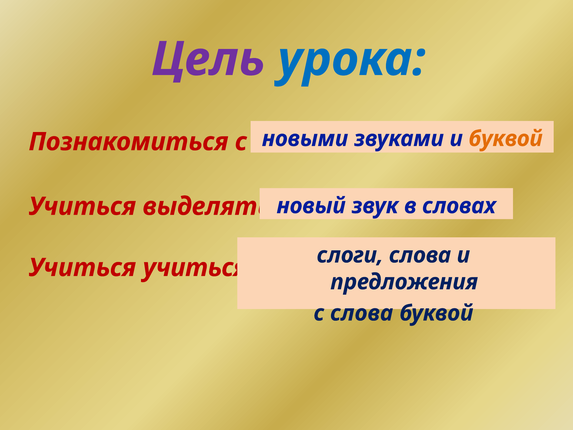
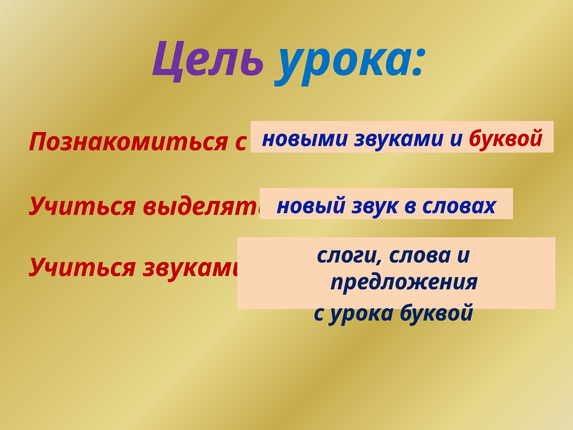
буквой colour: orange -> red (506, 139)
Учиться учиться: учиться -> звуками (195, 268)
с слова: слова -> урока (362, 313)
